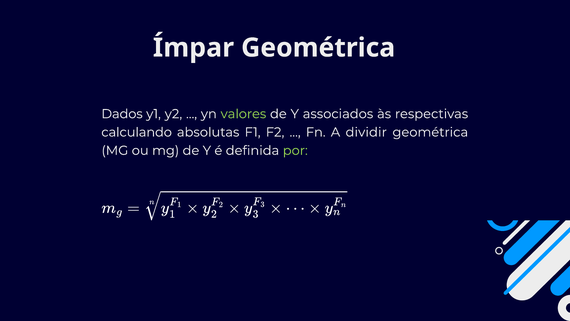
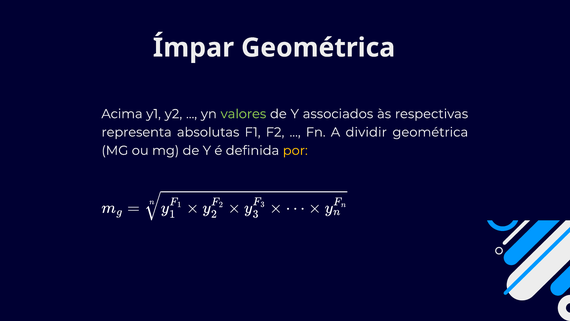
Dados: Dados -> Acima (122, 114)
calculando: calculando -> representa (137, 132)
por colour: light green -> yellow (295, 150)
